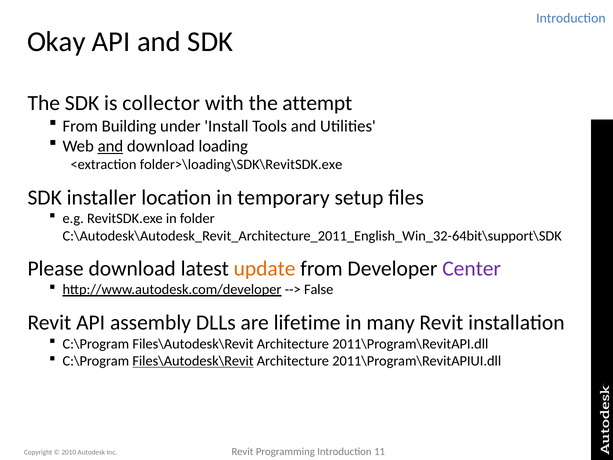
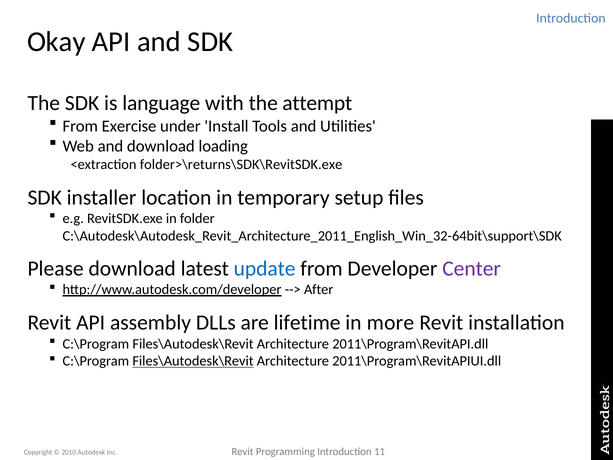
collector: collector -> language (161, 103)
Building: Building -> Exercise (129, 126)
and underline: present -> none (110, 146)
folder>\loading\SDK\RevitSDK.exe: folder>\loading\SDK\RevitSDK.exe -> folder>\returns\SDK\RevitSDK.exe (241, 165)
update colour: orange -> blue (265, 269)
False: False -> After (319, 290)
many: many -> more (390, 323)
